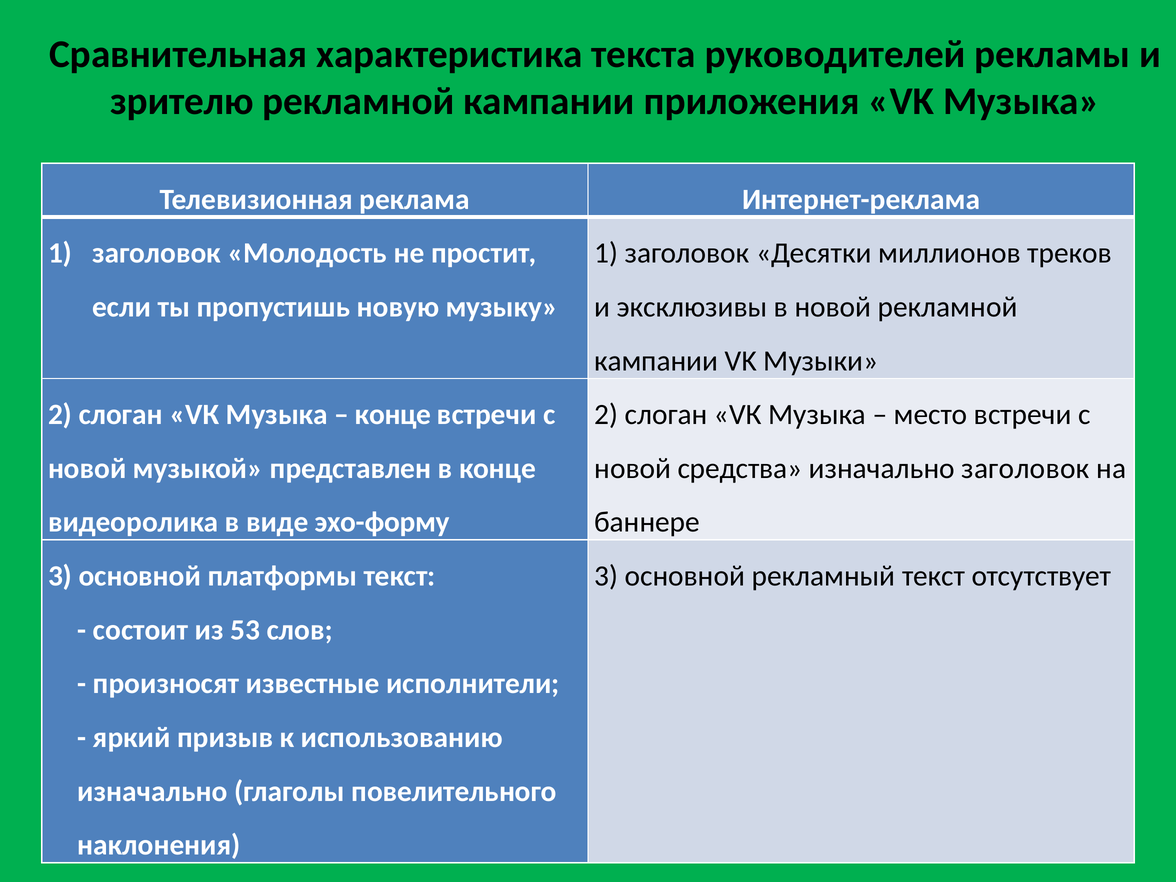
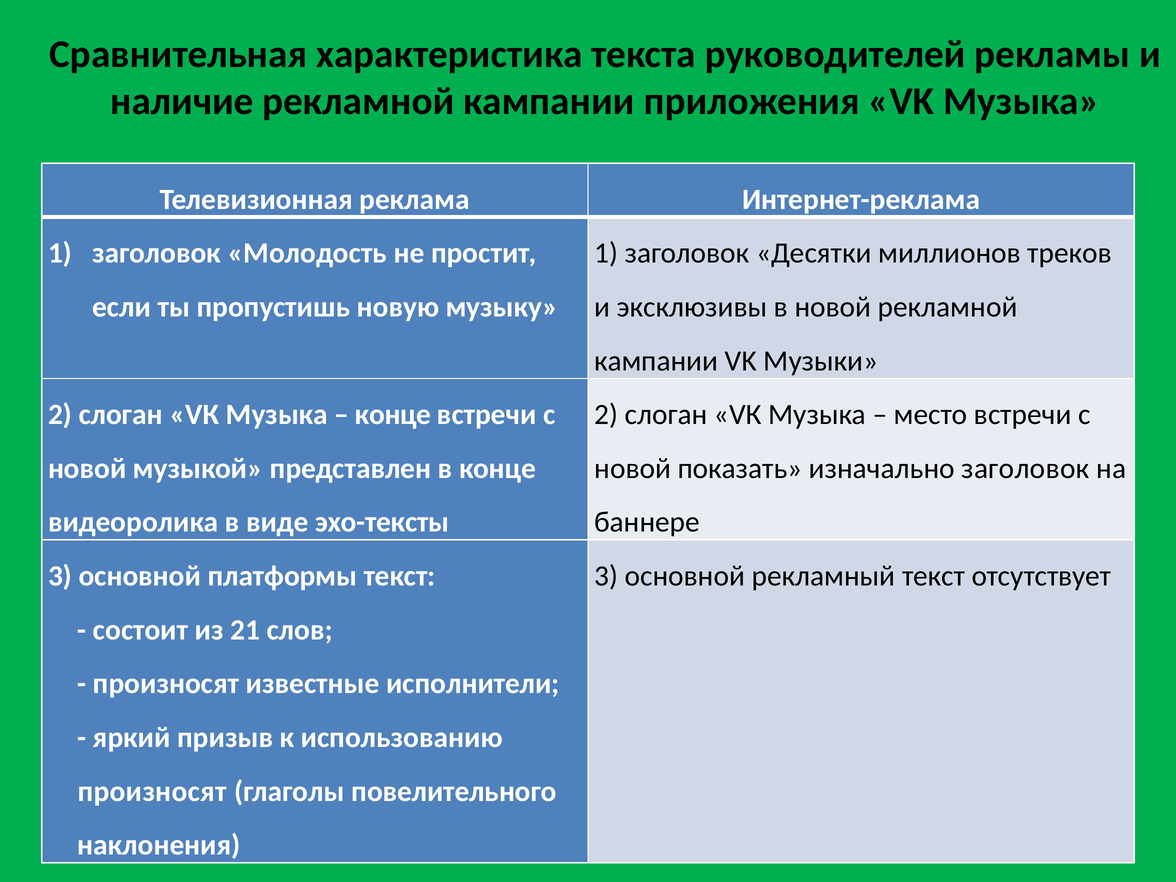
зрителю: зрителю -> наличие (182, 102)
средства: средства -> показать (740, 468)
эхо-форму: эхо-форму -> эхо-тексты (382, 522)
53: 53 -> 21 (245, 630)
изначально: изначально -> произносят (152, 791)
